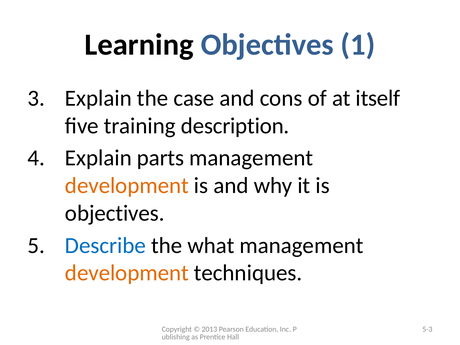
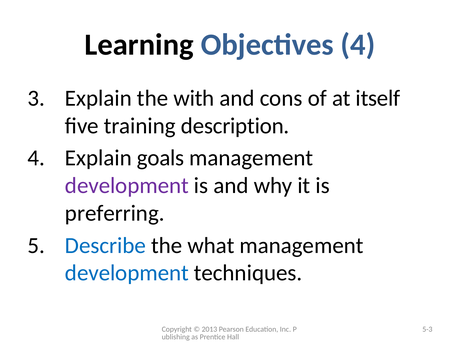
Objectives 1: 1 -> 4 (358, 45)
case: case -> with (194, 98)
parts: parts -> goals (161, 158)
development colour: orange -> purple (127, 186)
objectives: objectives -> preferring (115, 213)
development colour: orange -> blue (127, 273)
